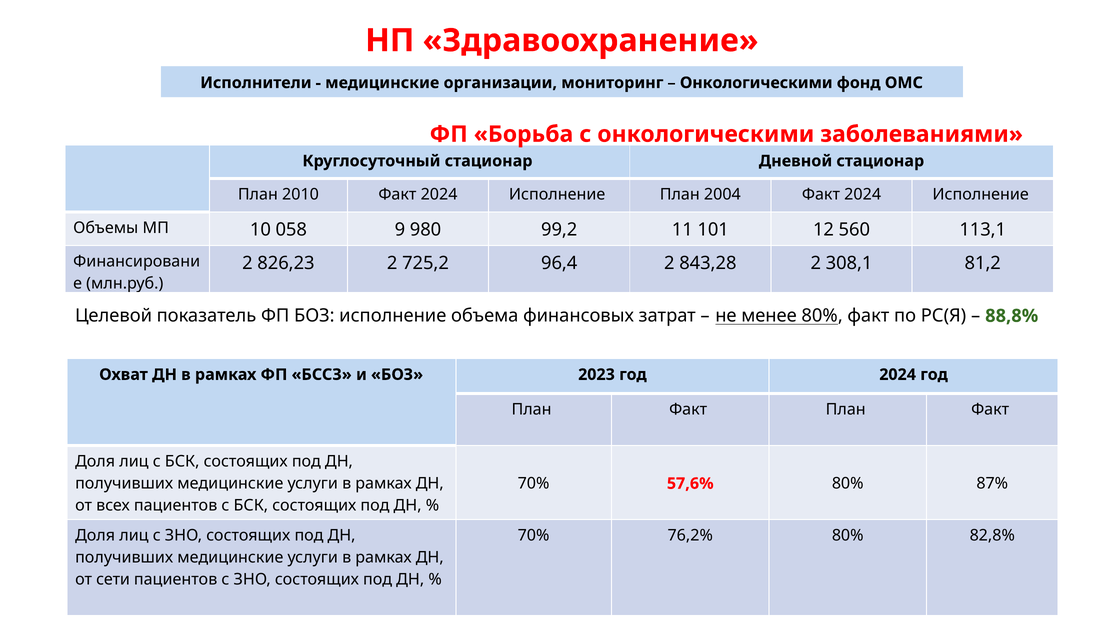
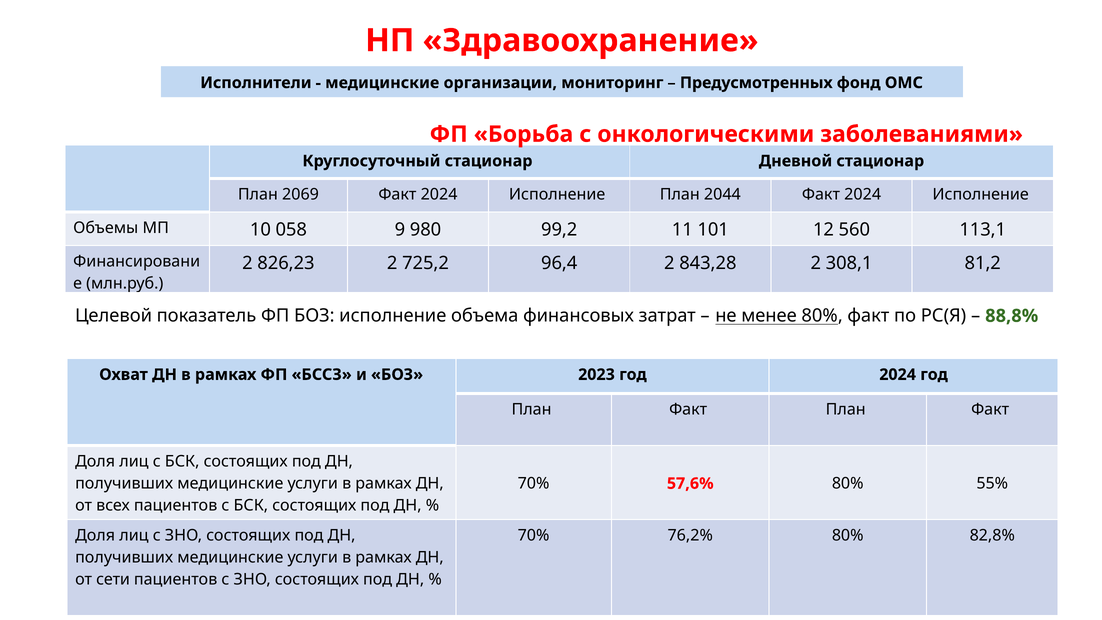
Онкологическими: Онкологическими -> Предусмотренных (756, 83)
2010: 2010 -> 2069 (300, 194)
2004: 2004 -> 2044 (722, 194)
87%: 87% -> 55% (992, 483)
